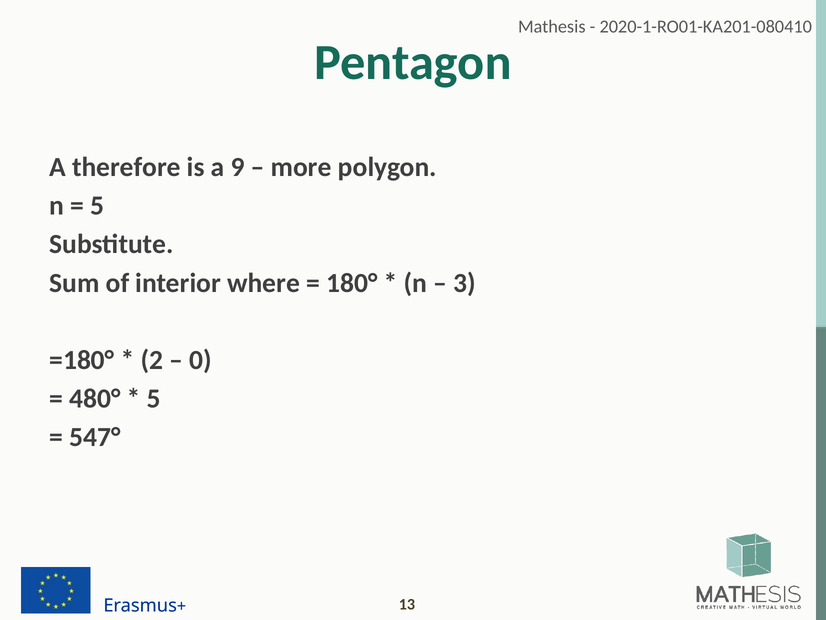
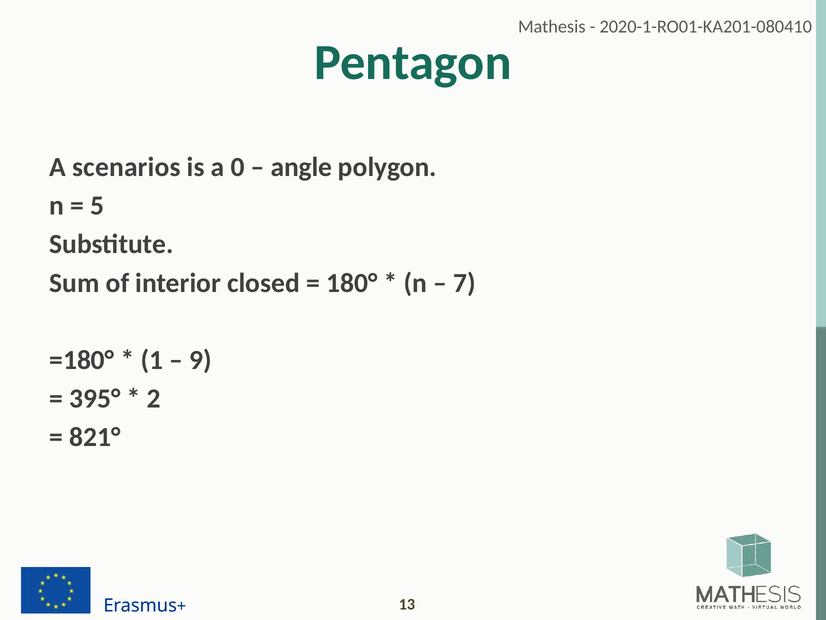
therefore: therefore -> scenarios (126, 167)
9: 9 -> 0 (237, 167)
more: more -> angle (301, 167)
where: where -> closed (264, 283)
3: 3 -> 7 (464, 283)
2: 2 -> 1 (152, 360)
0: 0 -> 9 (200, 360)
480°: 480° -> 395° (95, 398)
5: 5 -> 2 (154, 398)
547°: 547° -> 821° (95, 437)
